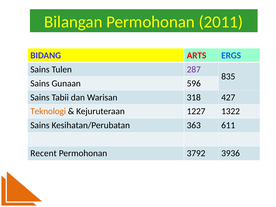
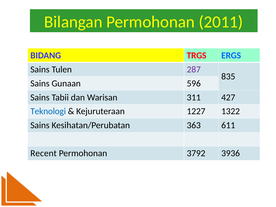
ARTS: ARTS -> TRGS (197, 55)
318: 318 -> 311 (194, 97)
Teknologi colour: orange -> blue (48, 111)
